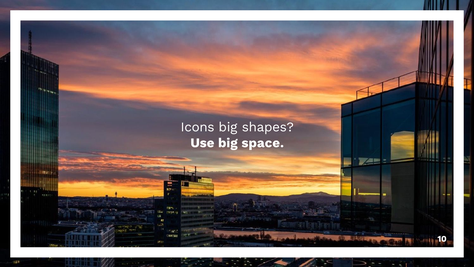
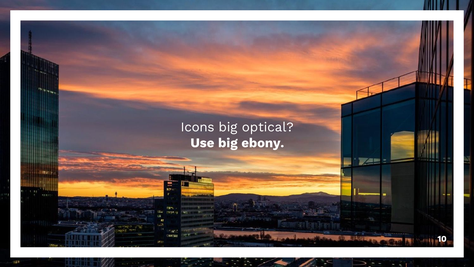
shapes: shapes -> optical (268, 127)
space: space -> ebony (263, 143)
